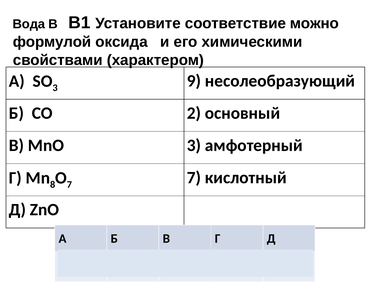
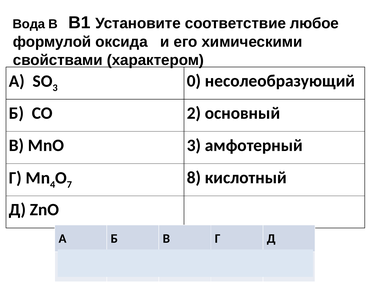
можно: можно -> любое (314, 23)
9: 9 -> 0 (194, 81)
8: 8 -> 4 (53, 184)
7: 7 -> 8 (194, 177)
